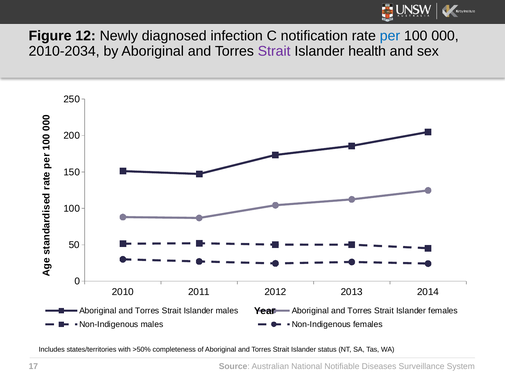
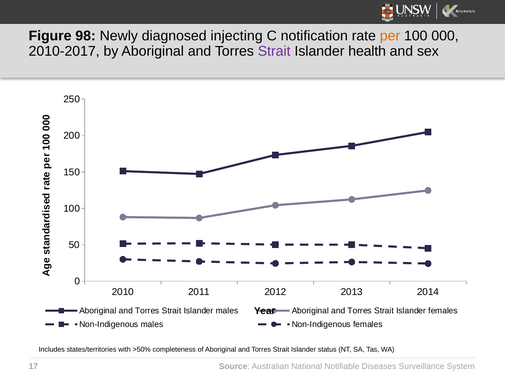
12: 12 -> 98 (86, 36)
infection: infection -> injecting (237, 36)
per colour: blue -> orange (390, 36)
2010-2034: 2010-2034 -> 2010-2017 (64, 51)
